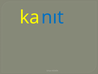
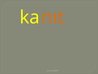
nıt colour: blue -> orange (52, 17)
